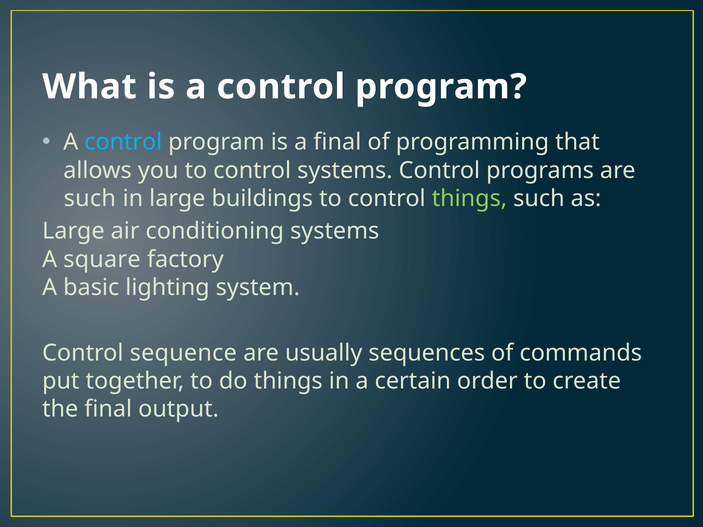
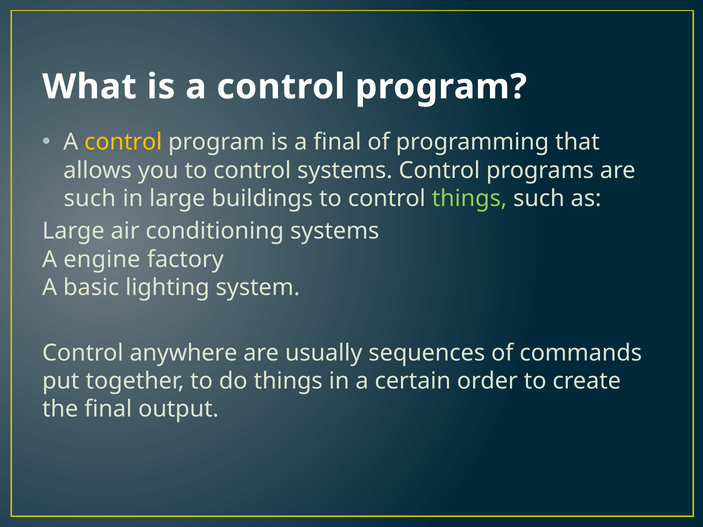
control colour: light blue -> yellow (123, 142)
square: square -> engine (102, 259)
sequence: sequence -> anywhere (183, 353)
